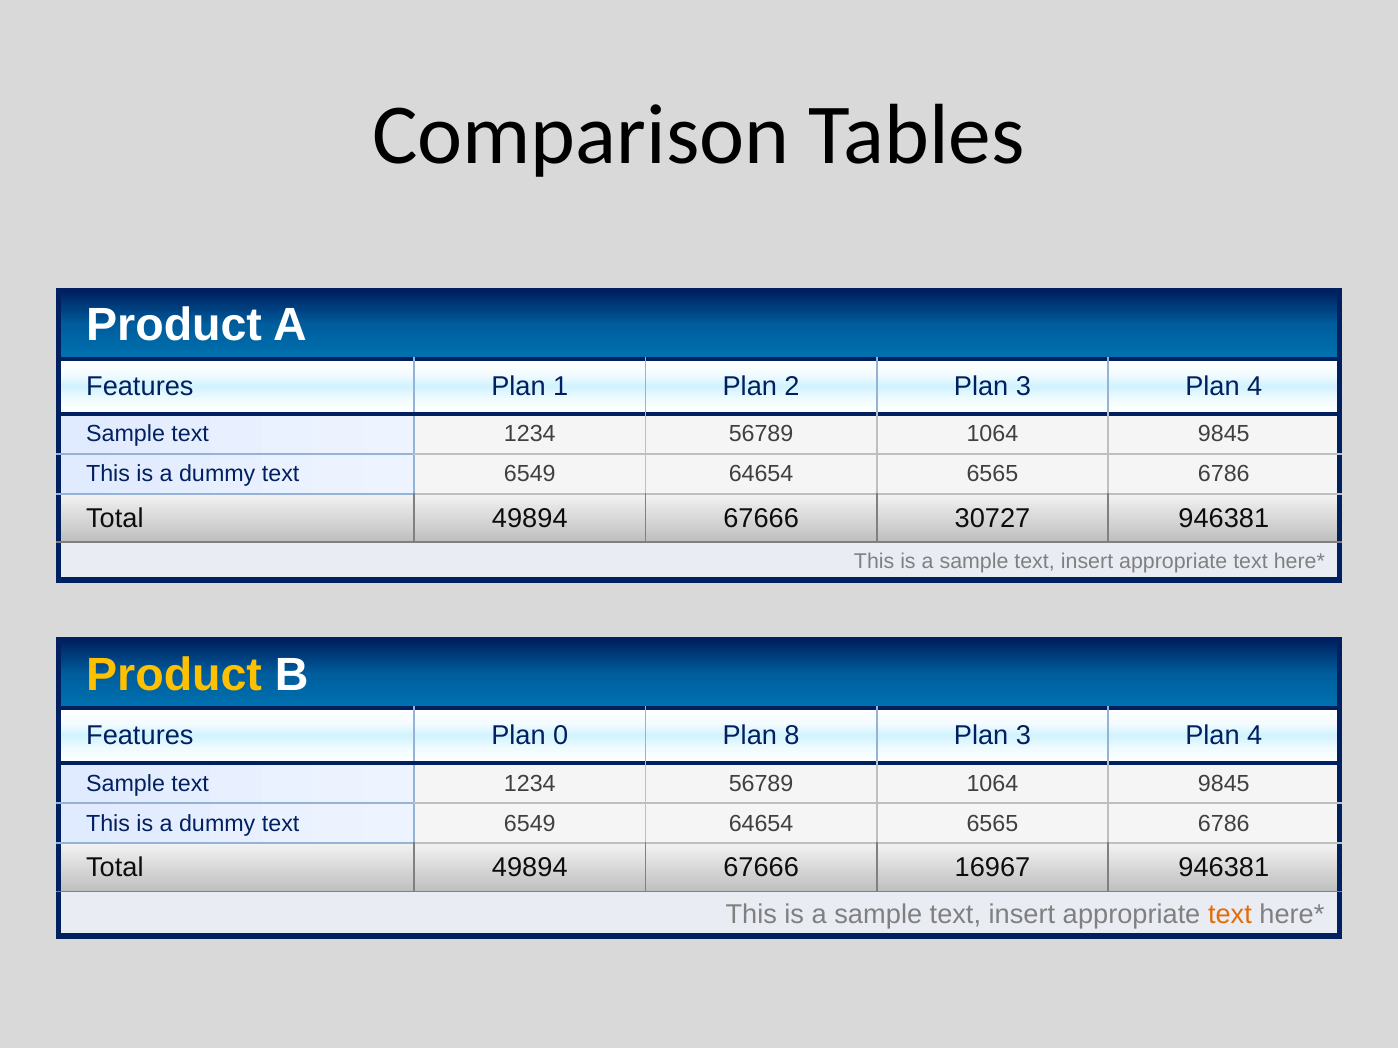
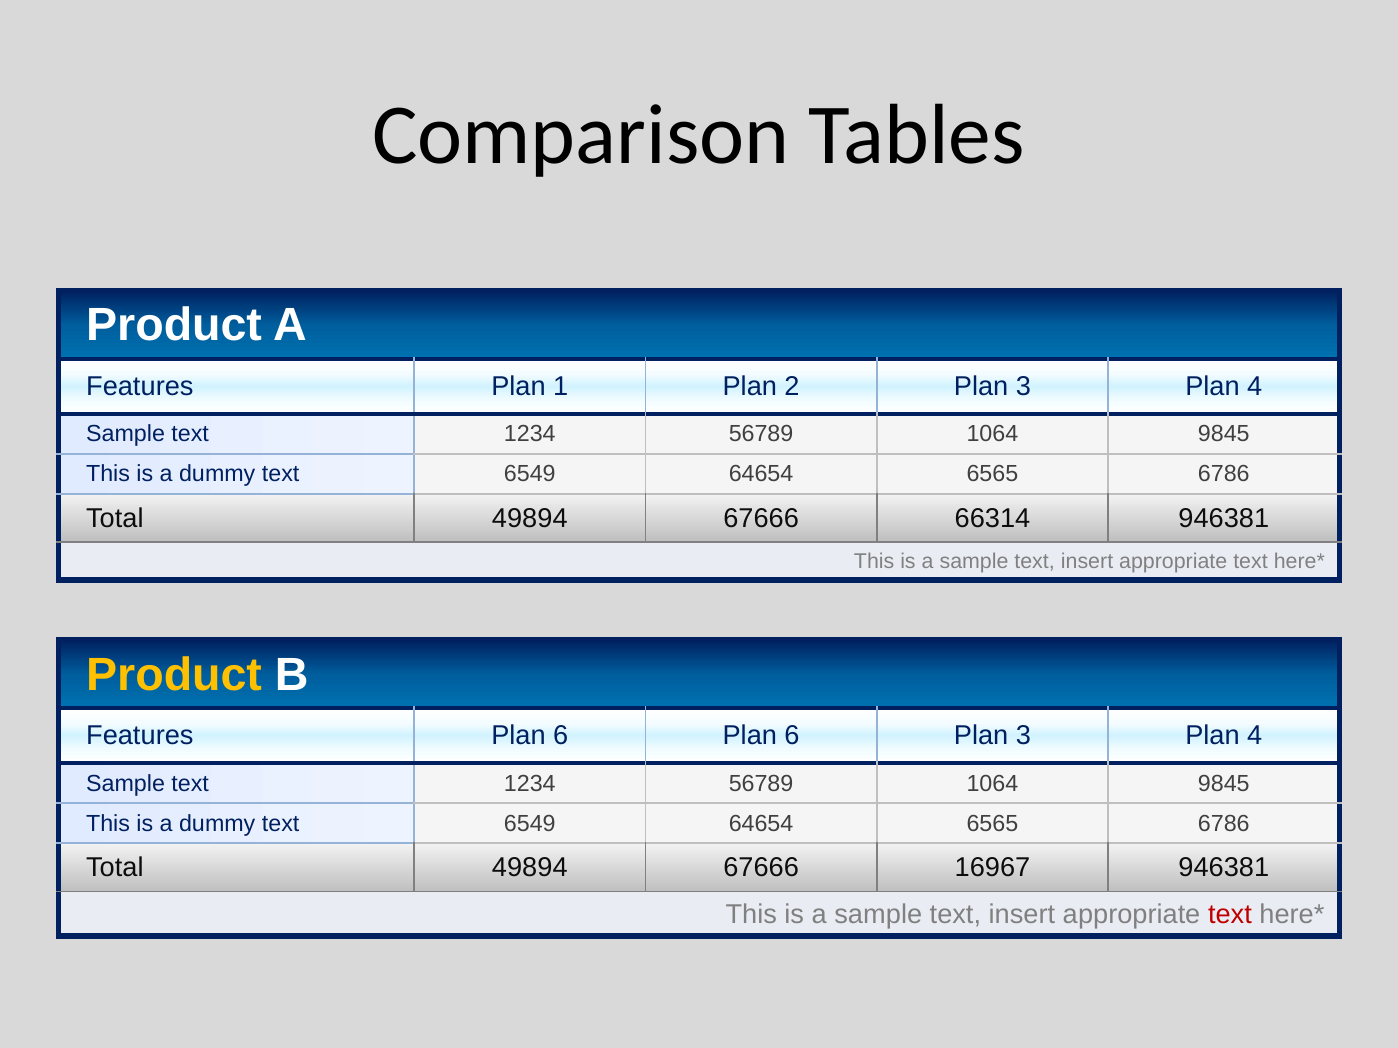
30727: 30727 -> 66314 (992, 519)
Features Plan 0: 0 -> 6 (561, 736)
8: 8 -> 6 (792, 736)
text colour: orange -> red (1230, 915)
